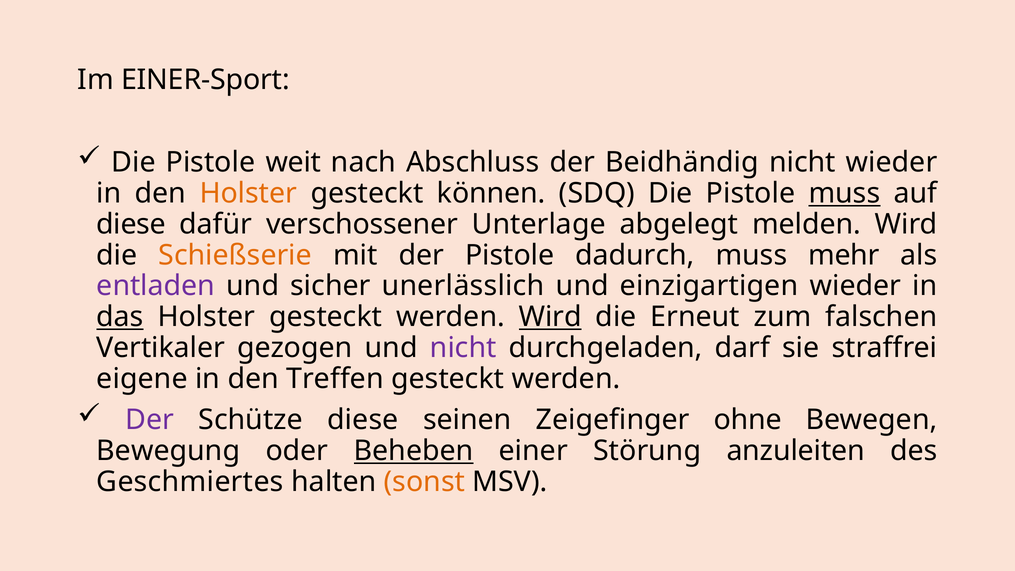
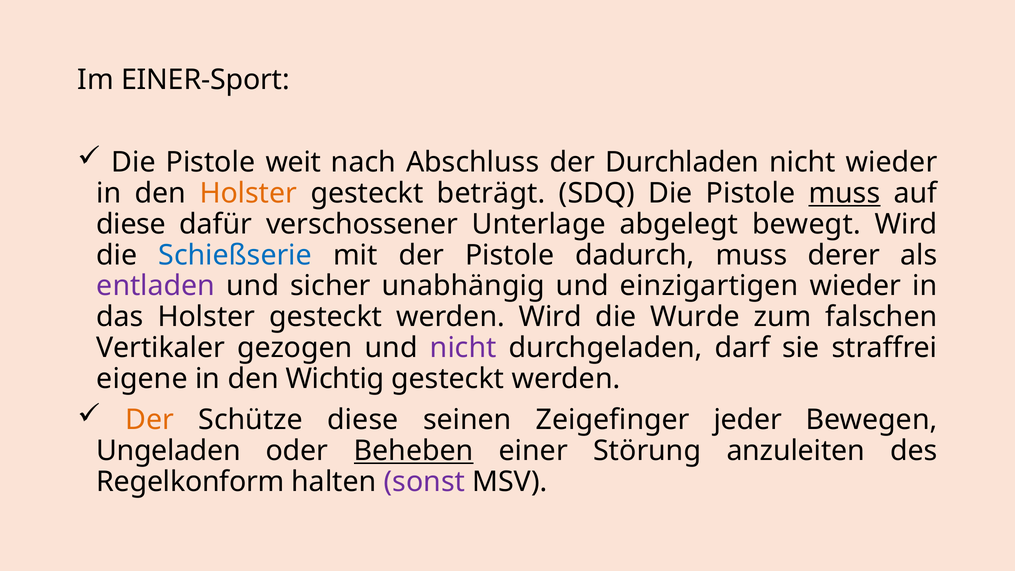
Beidhändig: Beidhändig -> Durchladen (682, 162)
können: können -> beträgt (491, 193)
melden: melden -> bewegt (806, 224)
Schießserie colour: orange -> blue (235, 255)
mehr: mehr -> derer (844, 255)
unerlässlich: unerlässlich -> unabhängig (463, 286)
das underline: present -> none (120, 317)
Wird underline: present -> none (550, 317)
Erneut: Erneut -> Wurde (695, 317)
Treffen: Treffen -> Wichtig (335, 379)
Der colour: purple -> orange (150, 420)
ohne: ohne -> jeder (748, 420)
Bewegung: Bewegung -> Ungeladen (168, 451)
Geschmiertes: Geschmiertes -> Regelkonform (190, 482)
sonst colour: orange -> purple (424, 482)
